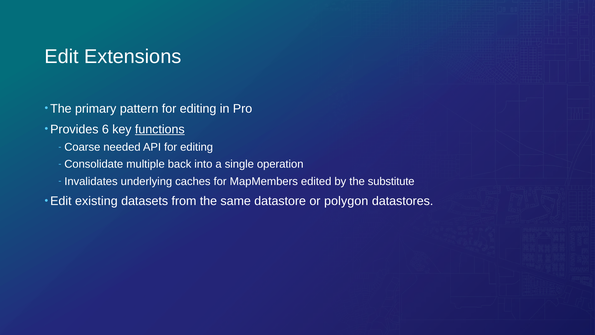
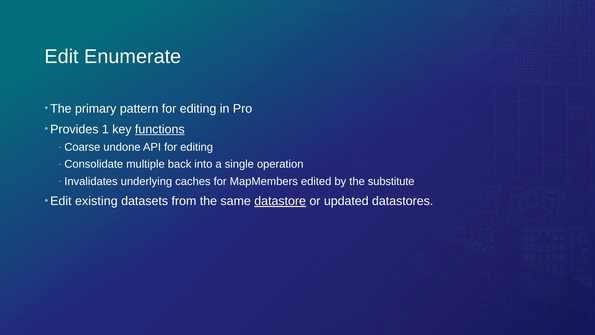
Extensions: Extensions -> Enumerate (133, 57)
6: 6 -> 1 (105, 129)
needed: needed -> undone (122, 147)
datastore underline: none -> present (280, 201)
polygon: polygon -> updated (346, 201)
